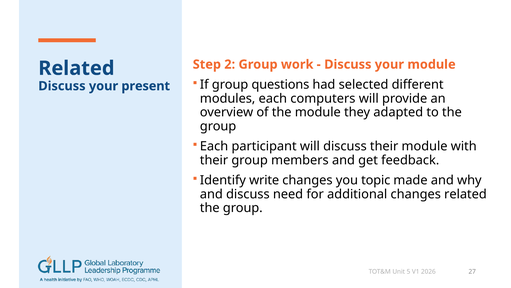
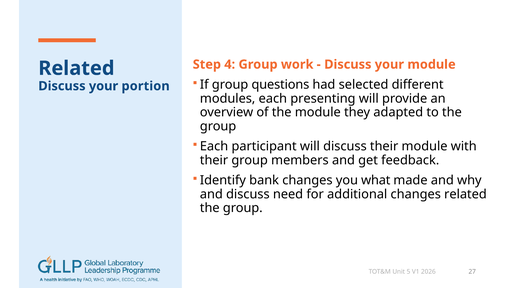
2: 2 -> 4 (230, 64)
present: present -> portion (146, 86)
computers: computers -> presenting (323, 98)
write: write -> bank (264, 180)
topic: topic -> what (376, 180)
